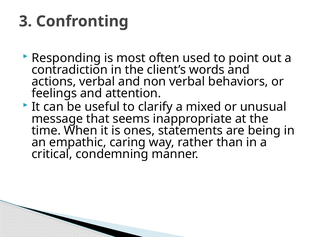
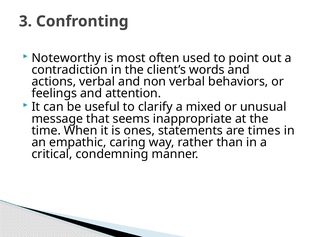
Responding: Responding -> Noteworthy (66, 58)
being: being -> times (264, 130)
